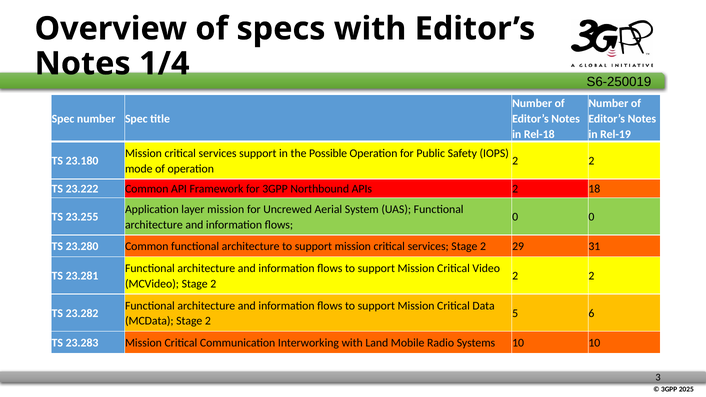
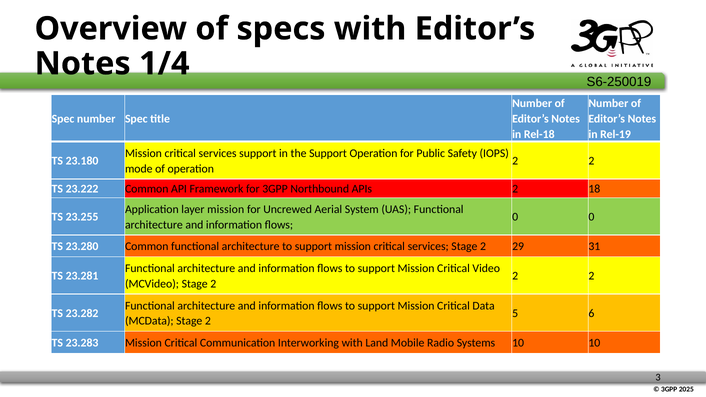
the Possible: Possible -> Support (328, 153)
